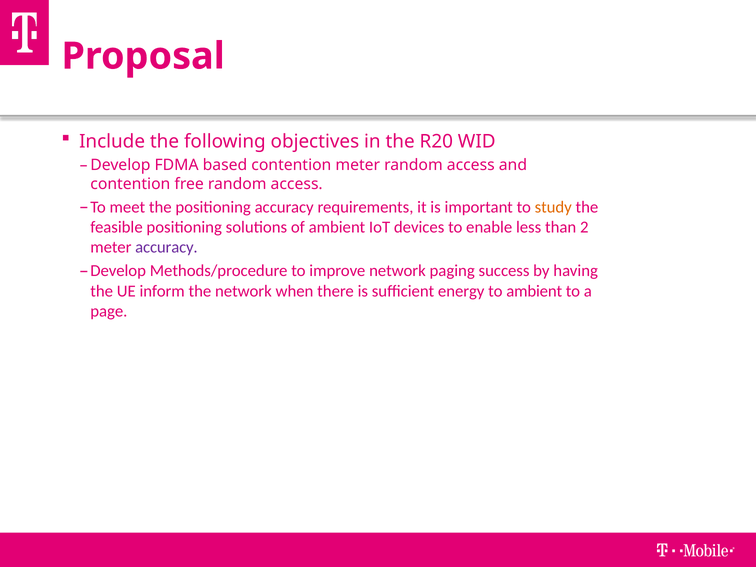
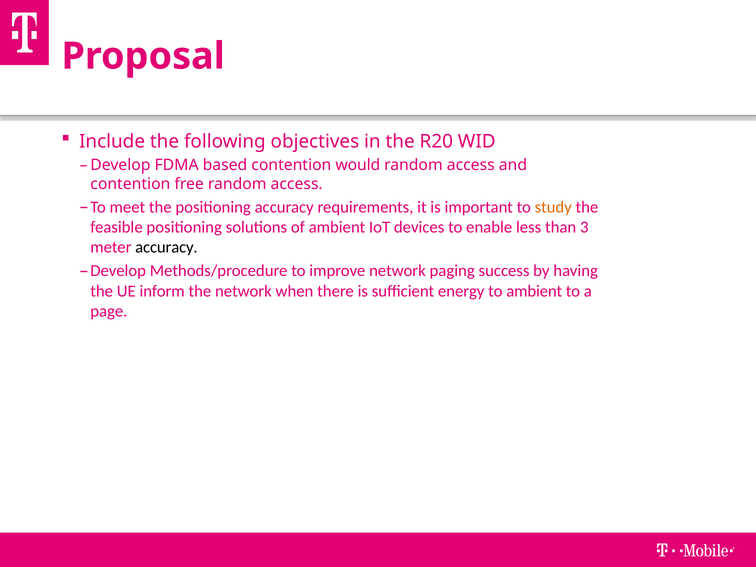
contention meter: meter -> would (358, 165)
2: 2 -> 3 (584, 227)
accuracy colour: purple -> black (166, 247)
